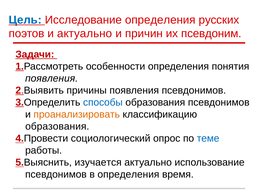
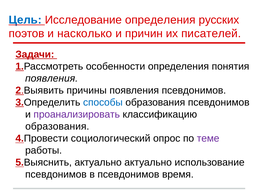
и актуально: актуально -> насколько (85, 34)
псевдоним: псевдоним -> писателей (211, 34)
проанализировать colour: orange -> purple (77, 115)
теме colour: blue -> purple (208, 139)
5.Выяснить изучается: изучается -> актуально (98, 163)
в определения: определения -> псевдонимов (128, 175)
